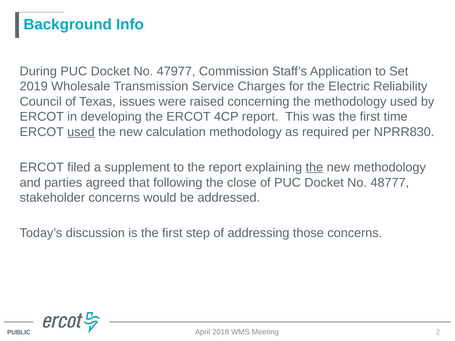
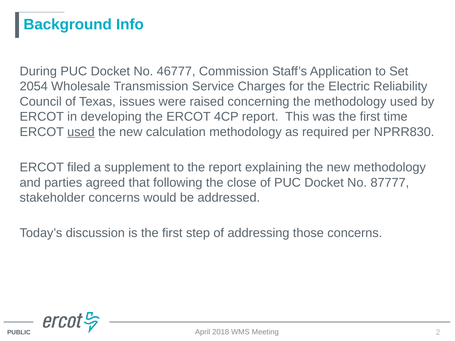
47977: 47977 -> 46777 (176, 71)
2019: 2019 -> 2054 (34, 87)
the underline: present -> none (314, 167)
48777: 48777 -> 87777 (390, 183)
